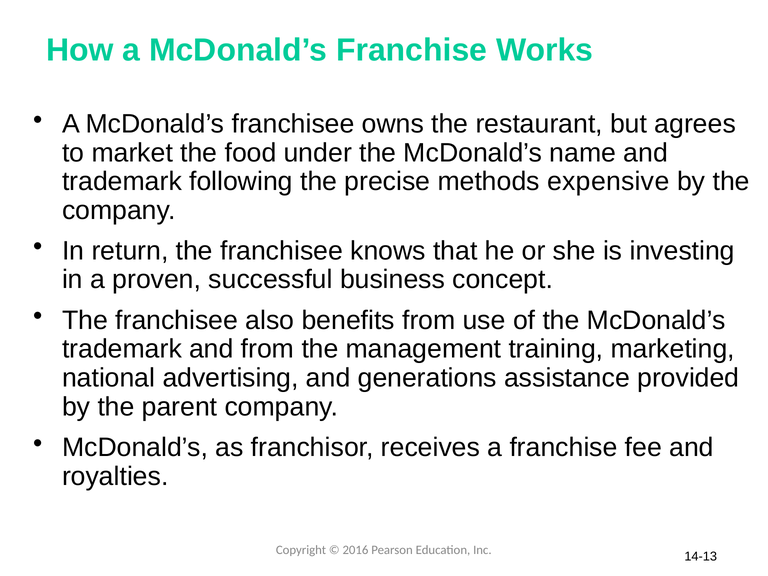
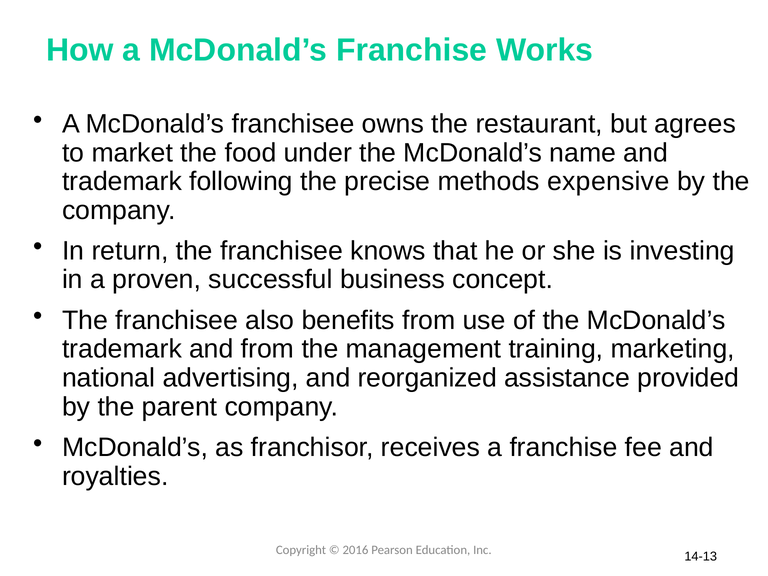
generations: generations -> reorganized (427, 378)
